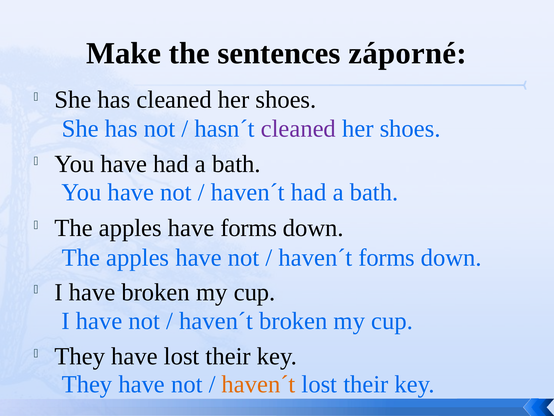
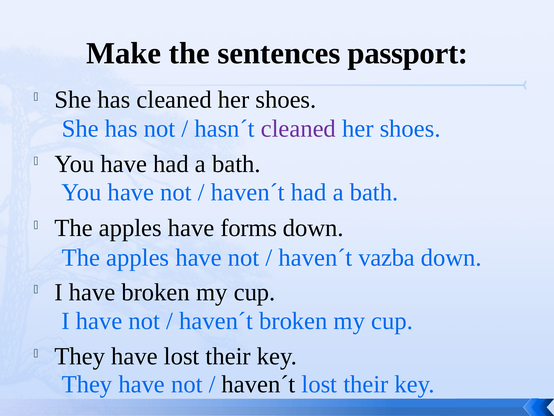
záporné: záporné -> passport (408, 53)
haven´t forms: forms -> vazba (387, 258)
haven´t colour: orange -> black (259, 384)
